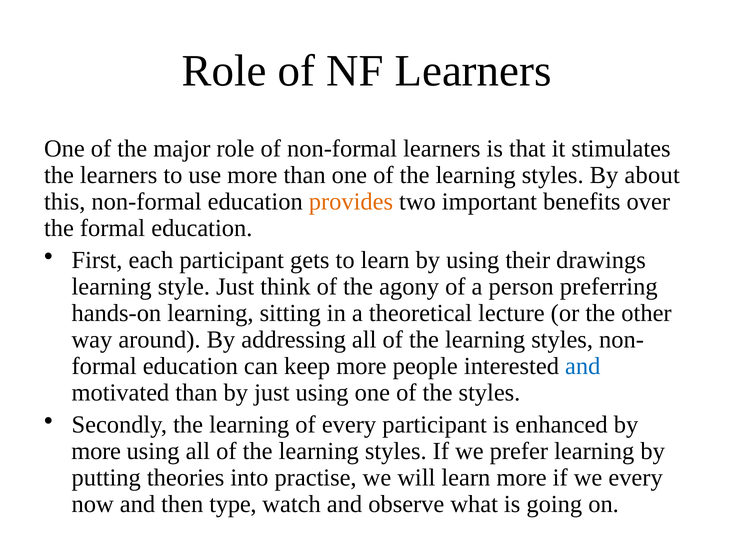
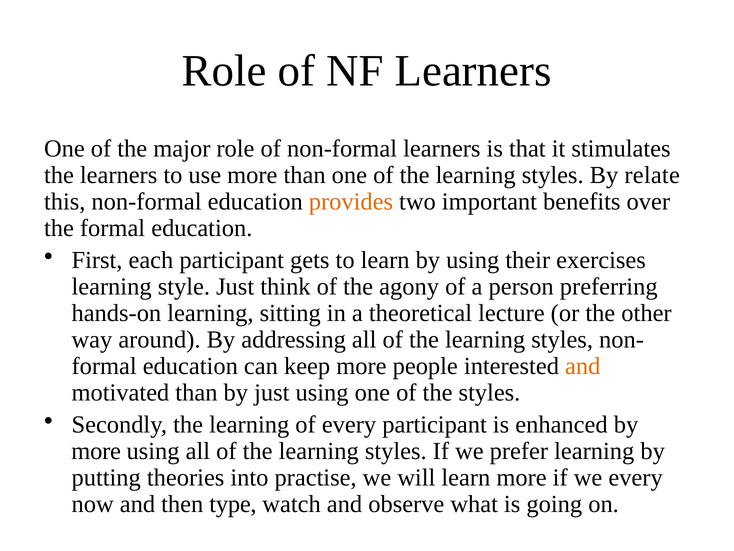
about: about -> relate (652, 175)
drawings: drawings -> exercises (601, 260)
and colour: blue -> orange (583, 366)
